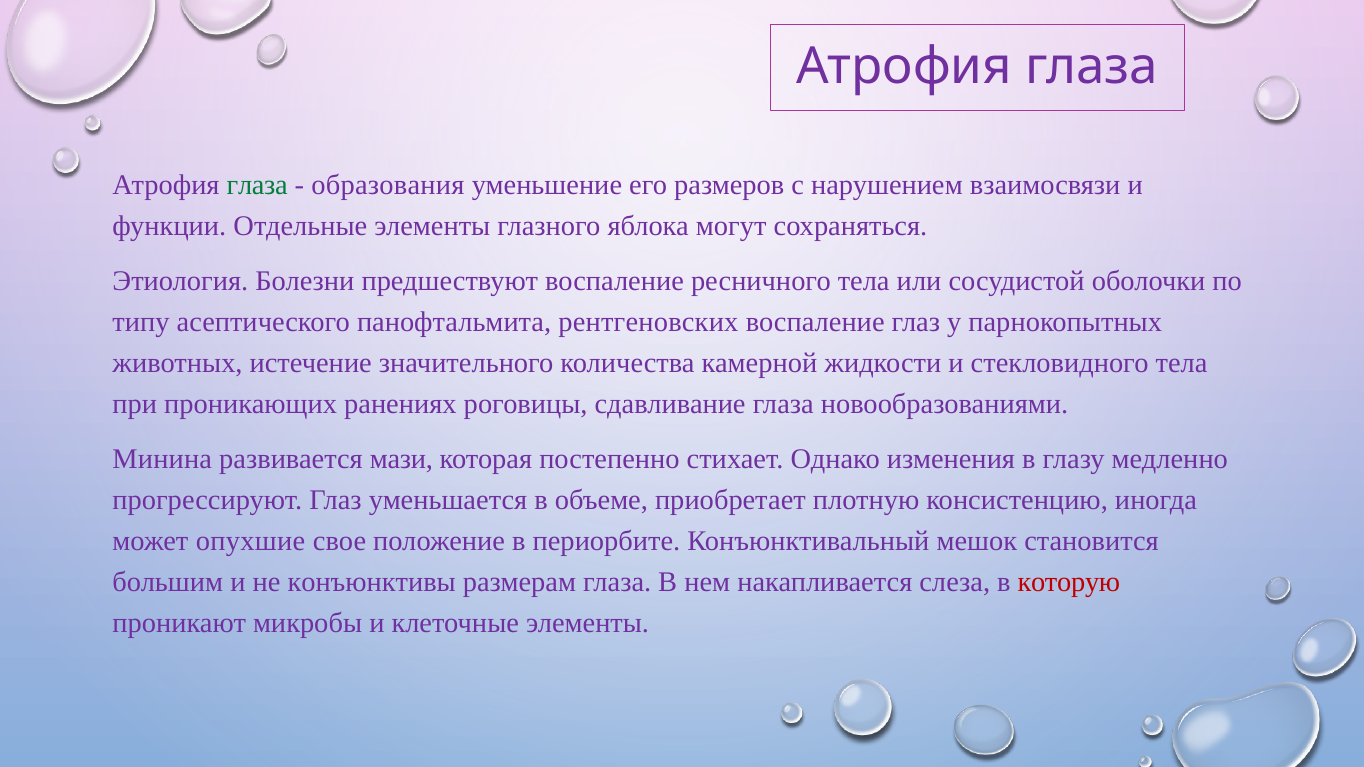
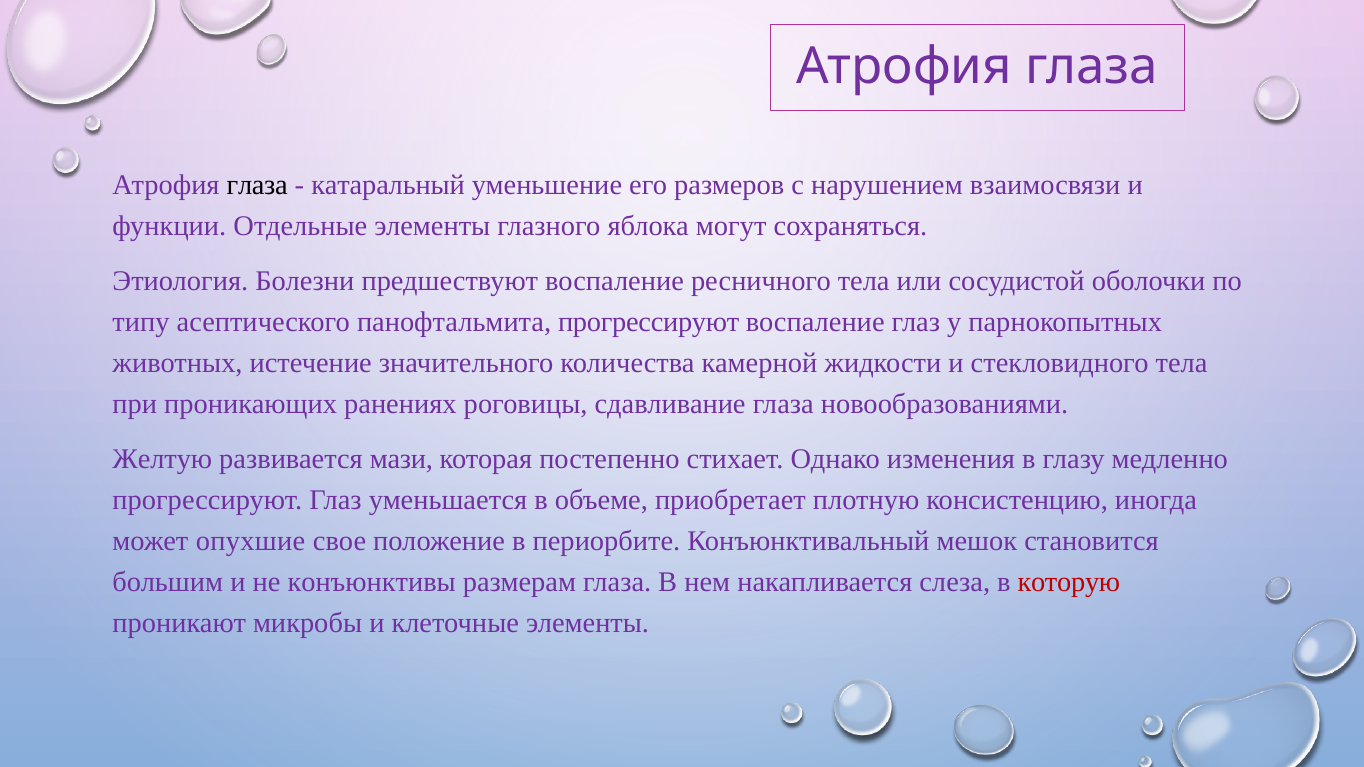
глаза colour: green -> black (257, 185)
образования: образования -> катаральный (388, 185)
панофтальмита рентгеновских: рентгеновских -> прогрессируют (649, 322)
Минина: Минина -> Желтую (162, 459)
